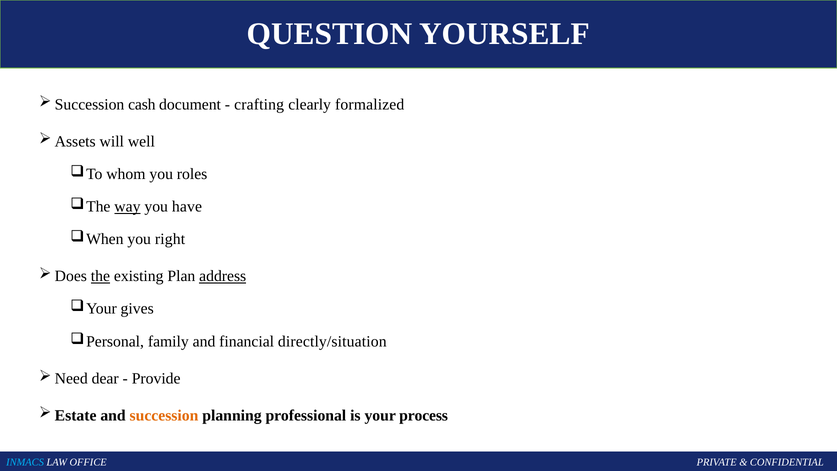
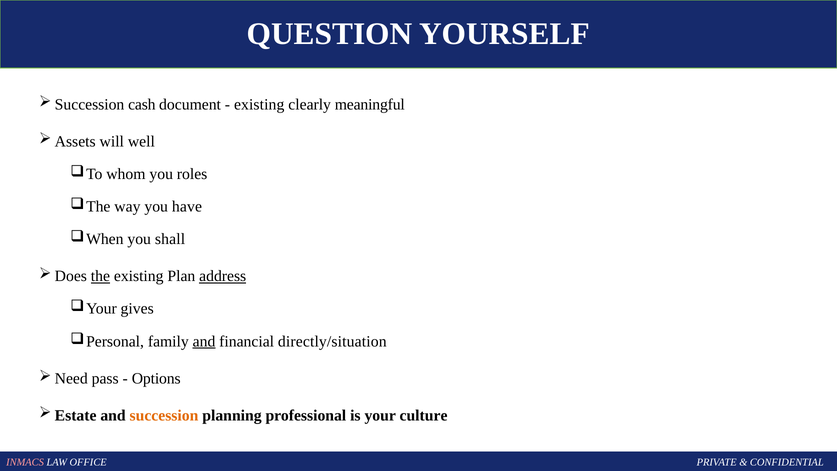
crafting: crafting -> existing (259, 104)
formalized: formalized -> meaningful (370, 104)
way underline: present -> none (127, 206)
right: right -> shall (170, 239)
and underline: none -> present (204, 341)
dear: dear -> pass (105, 378)
Provide: Provide -> Options (156, 378)
process: process -> culture (424, 415)
INMACS colour: light blue -> pink (25, 462)
